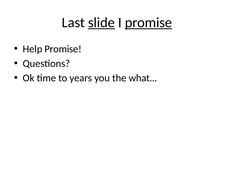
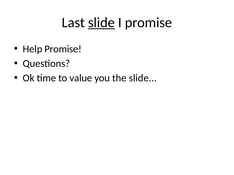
promise underline: present -> none (148, 23)
years: years -> value (81, 78)
the what: what -> slide (143, 78)
